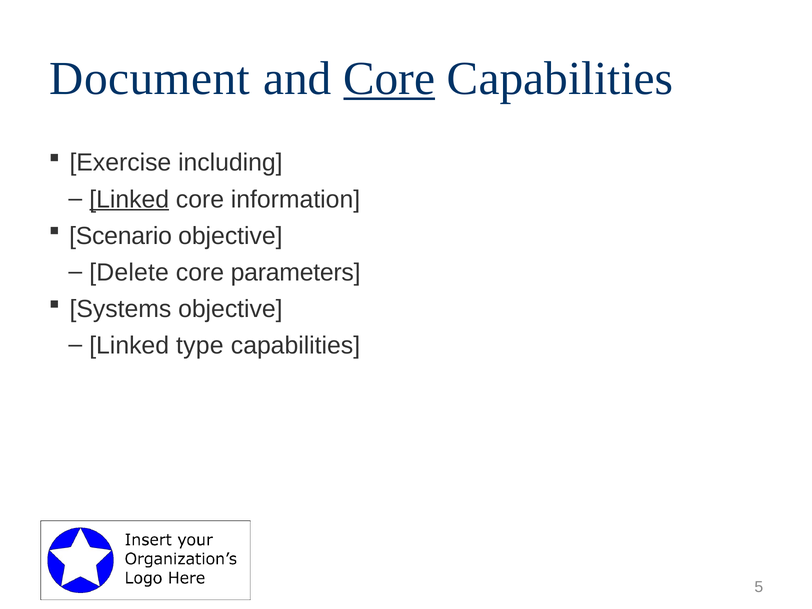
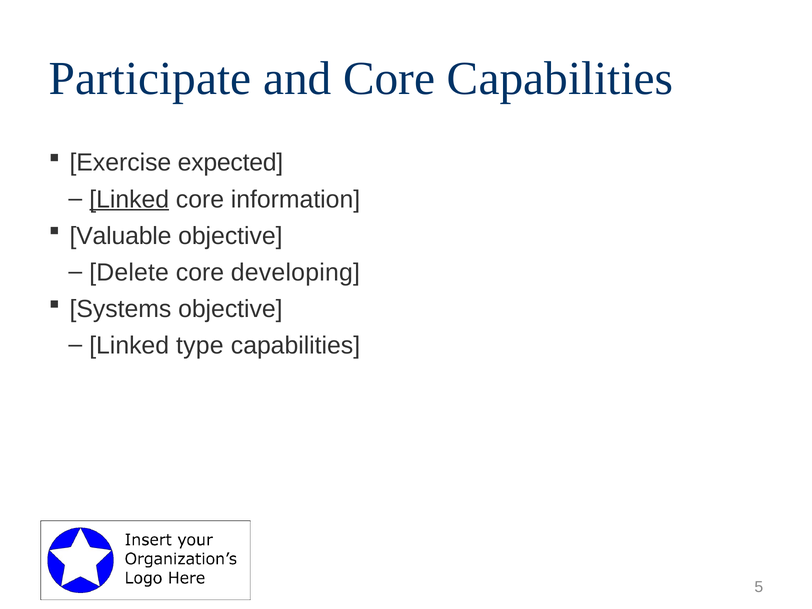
Document: Document -> Participate (150, 78)
Core underline: present -> none (389, 78)
including: including -> expected (230, 163)
Scenario: Scenario -> Valuable (121, 236)
parameters: parameters -> developing (295, 272)
